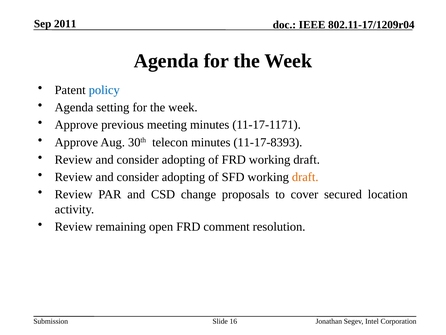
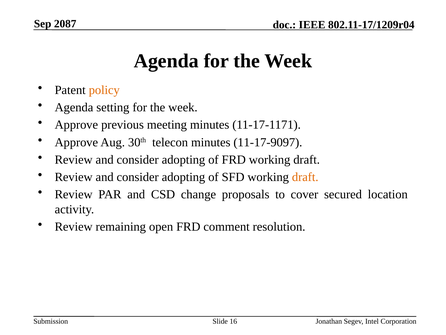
2011: 2011 -> 2087 (65, 24)
policy colour: blue -> orange (104, 90)
11-17-8393: 11-17-8393 -> 11-17-9097 (268, 142)
